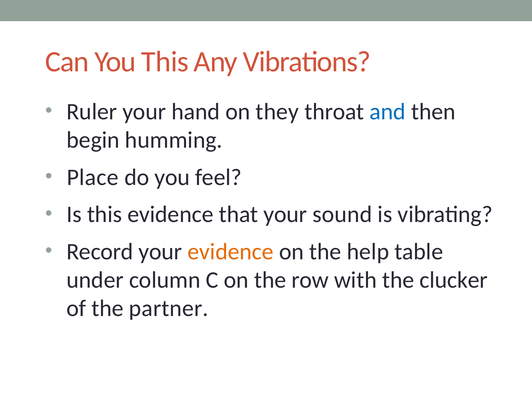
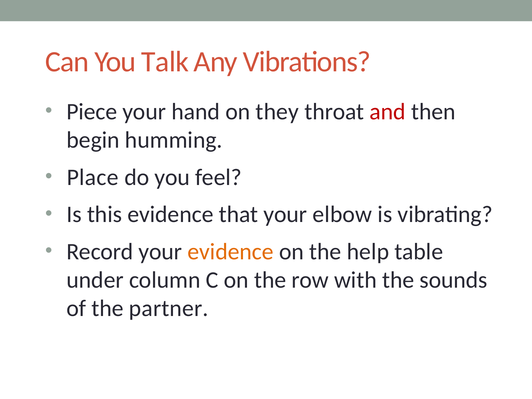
You This: This -> Talk (165, 62)
Ruler: Ruler -> Piece (92, 112)
and colour: blue -> red (388, 112)
sound: sound -> elbow (342, 214)
clucker: clucker -> sounds (454, 280)
